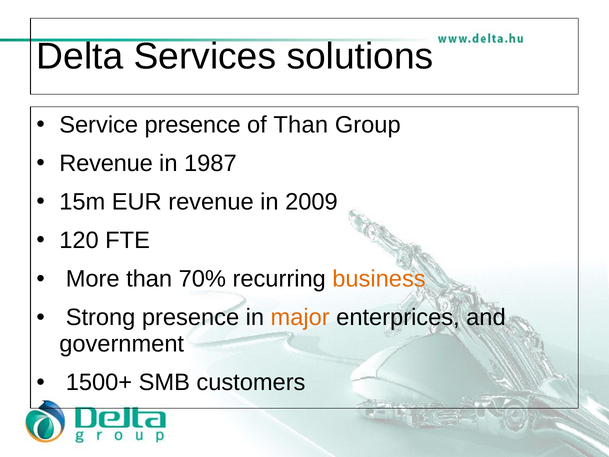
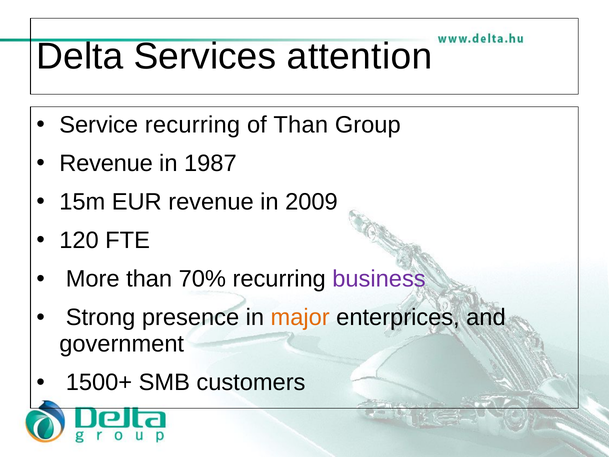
solutions: solutions -> attention (360, 56)
Service presence: presence -> recurring (192, 125)
business colour: orange -> purple (379, 279)
